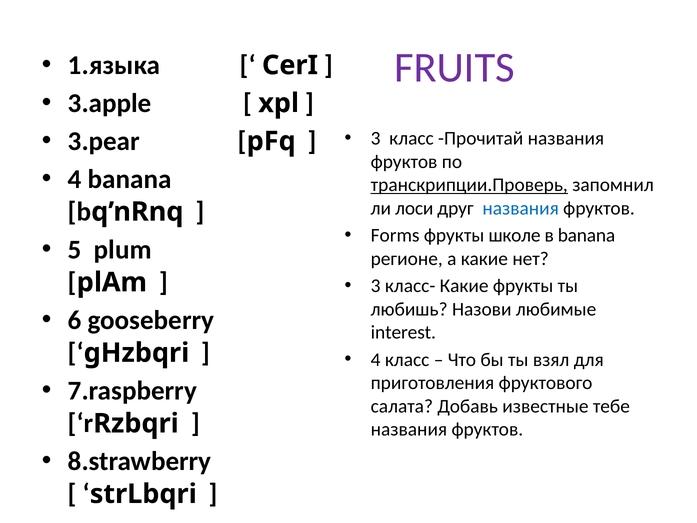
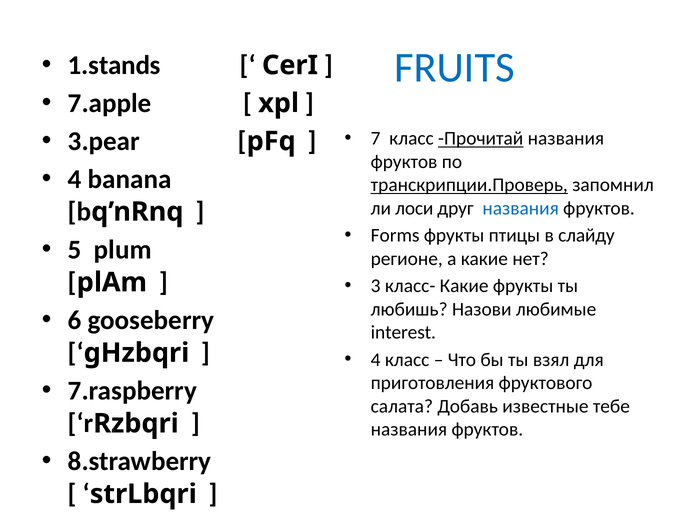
FRUITS colour: purple -> blue (454, 67)
1.языка: 1.языка -> 1.stands (114, 65)
3.apple: 3.apple -> 7.apple (110, 103)
3: 3 -> 7 (376, 138)
Прочитай underline: none -> present (481, 138)
школе: школе -> птицы (514, 235)
в banana: banana -> слайду (586, 235)
